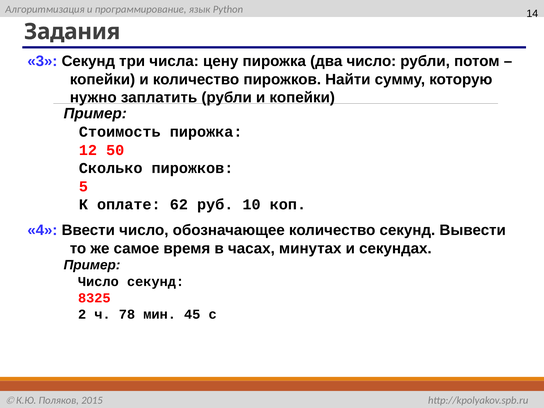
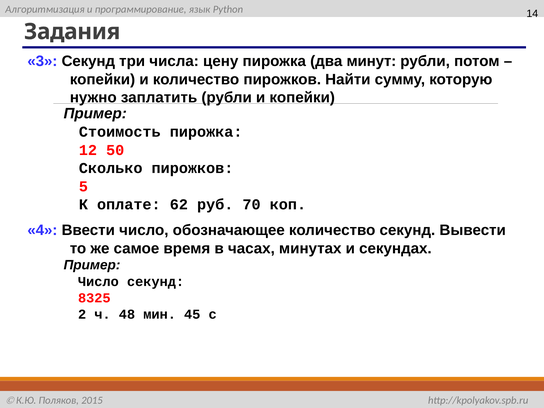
два число: число -> минут (371, 61)
10: 10 -> 70 (252, 205)
78: 78 -> 48 (127, 314)
